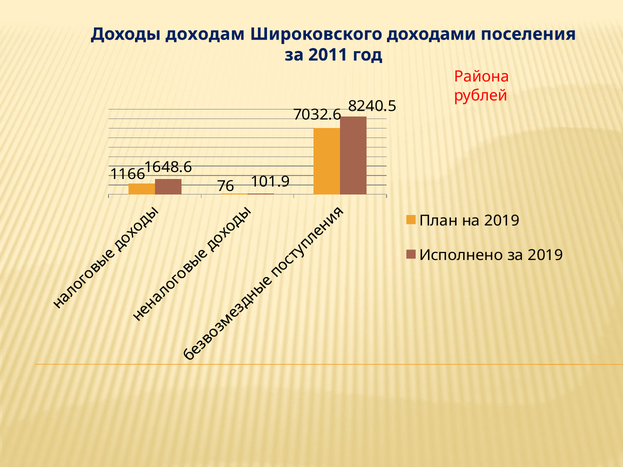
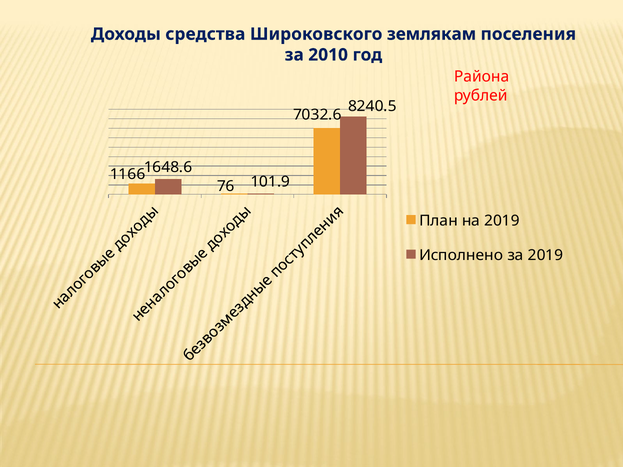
доходам: доходам -> средства (205, 34)
доходами: доходами -> землякам (432, 34)
2011: 2011 -> 2010 (328, 55)
